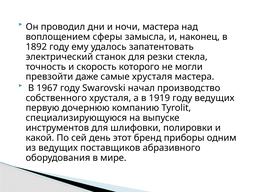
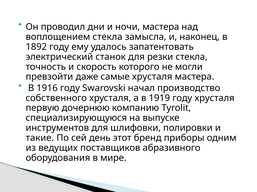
воплощением сферы: сферы -> стекла (107, 37)
1967: 1967 -> 1916 (47, 88)
году ведущих: ведущих -> хрусталя (215, 98)
какой: какой -> такие (40, 138)
